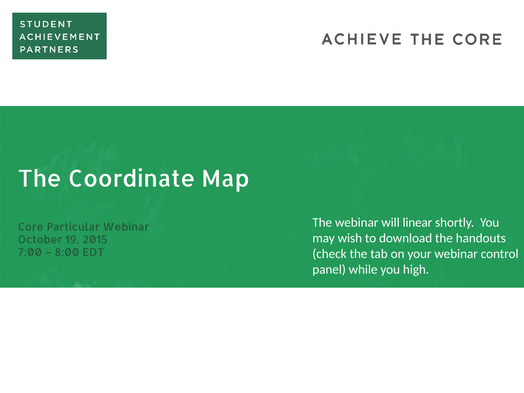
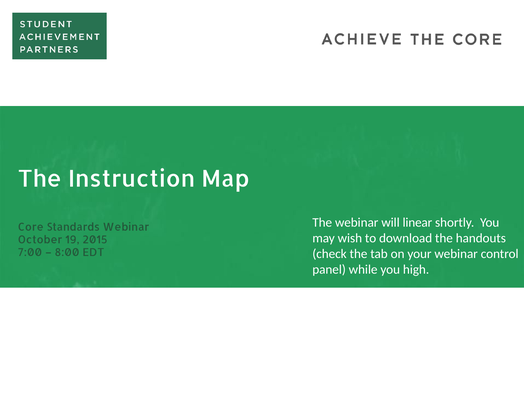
Coordinate: Coordinate -> Instruction (132, 179)
Particular: Particular -> Standards (73, 227)
